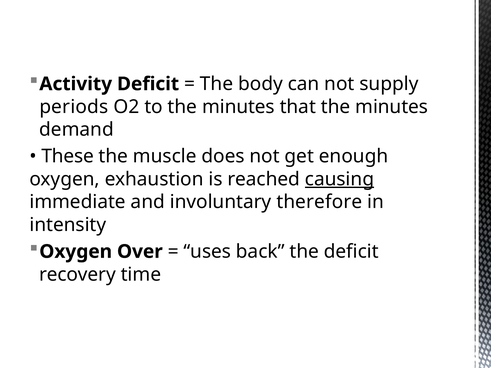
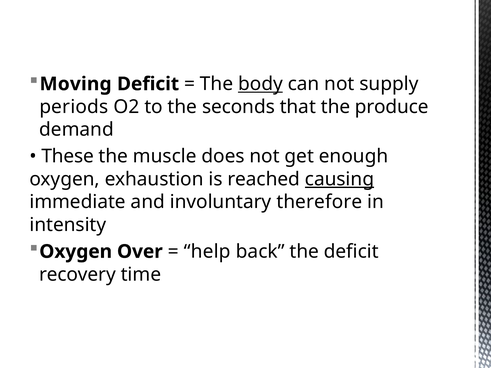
Activity: Activity -> Moving (76, 84)
body underline: none -> present (260, 84)
to the minutes: minutes -> seconds (238, 107)
that the minutes: minutes -> produce (392, 107)
uses: uses -> help (207, 252)
